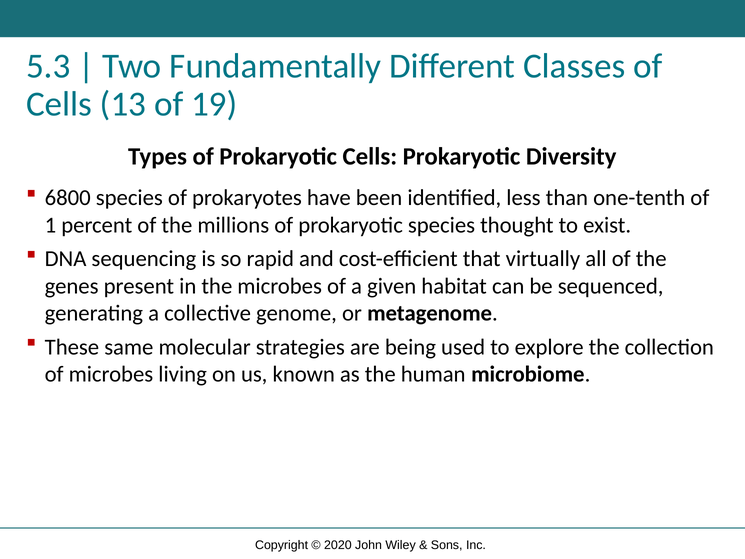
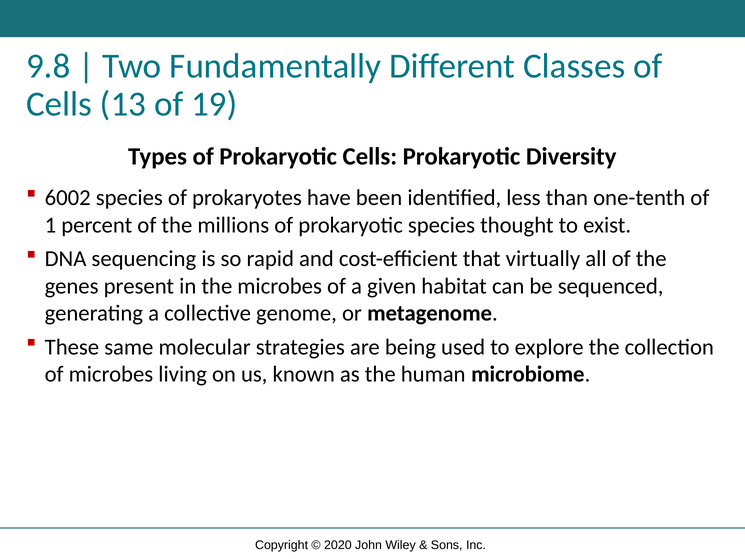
5.3: 5.3 -> 9.8 (48, 66)
6800: 6800 -> 6002 (68, 198)
